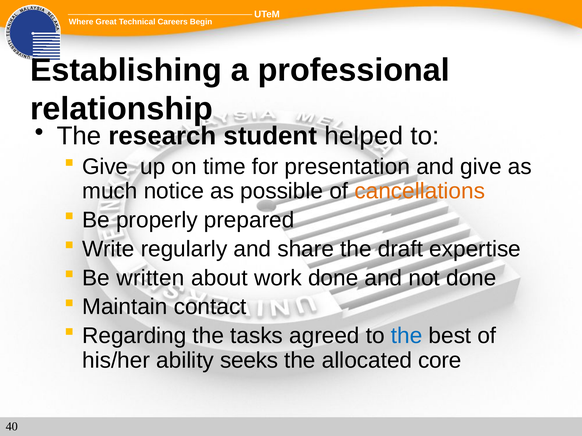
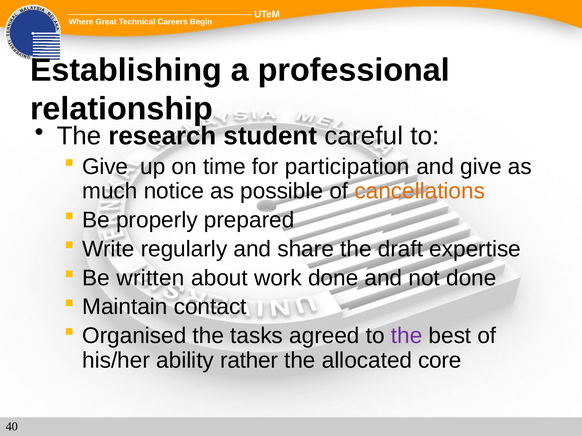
helped: helped -> careful (364, 136)
presentation: presentation -> participation (347, 167)
Regarding: Regarding -> Organised (134, 336)
the colour: blue -> purple (407, 336)
seeks: seeks -> rather (249, 361)
